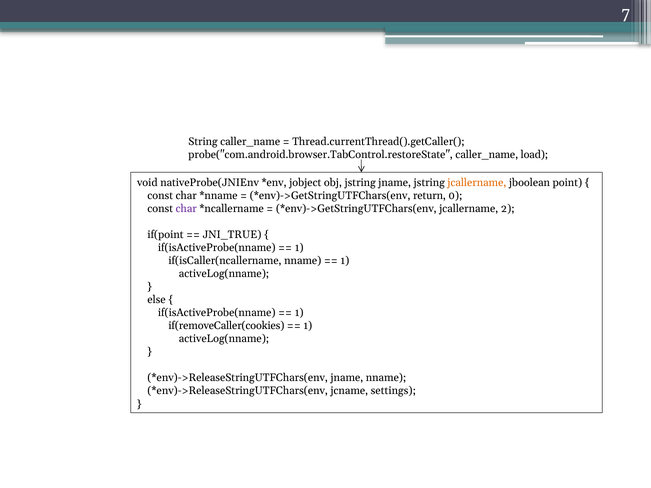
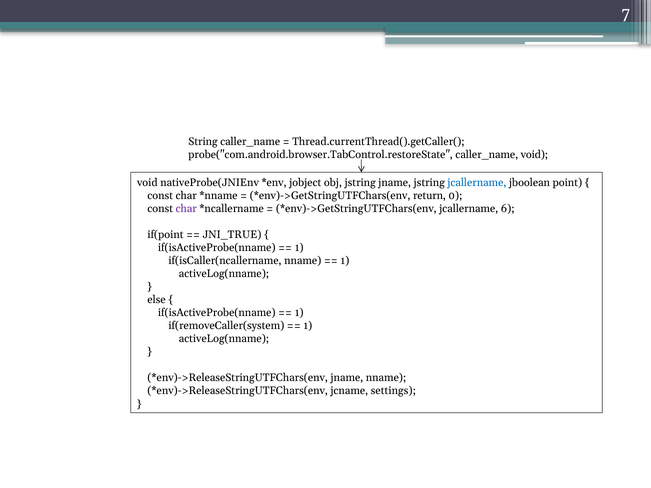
caller_name load: load -> void (534, 155)
jcallername colour: orange -> blue (477, 183)
2: 2 -> 6 (508, 209)
if(removeCaller(cookies: if(removeCaller(cookies -> if(removeCaller(system (226, 326)
